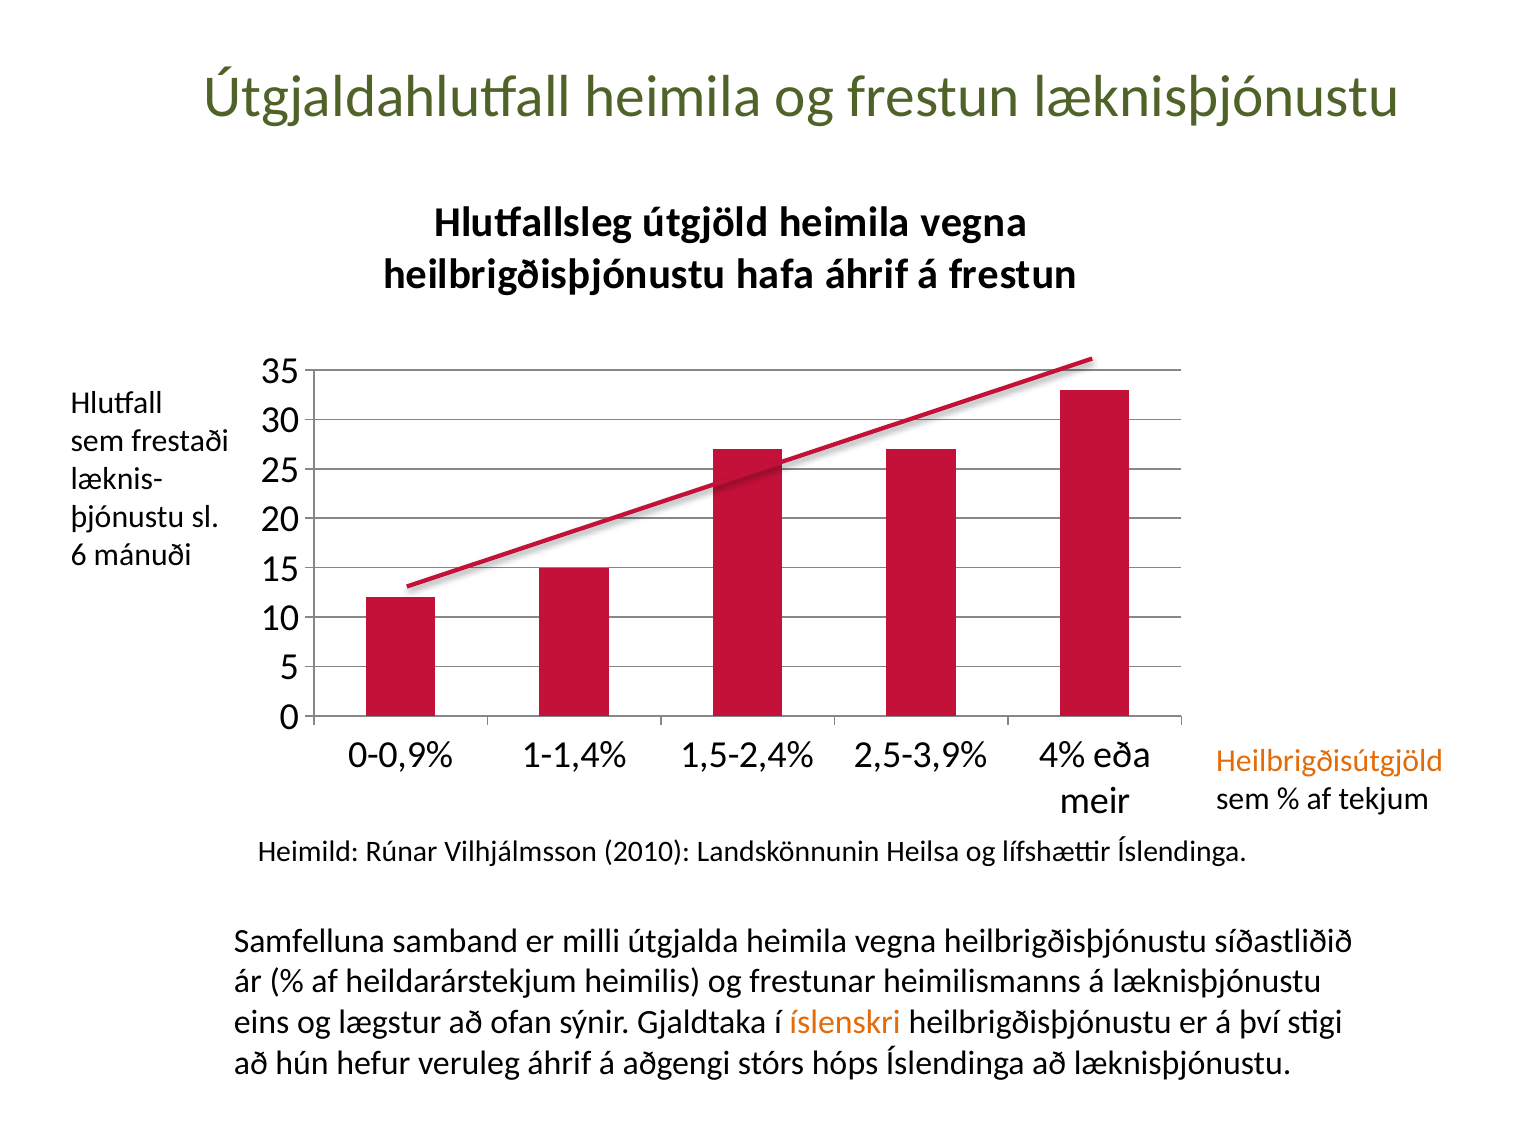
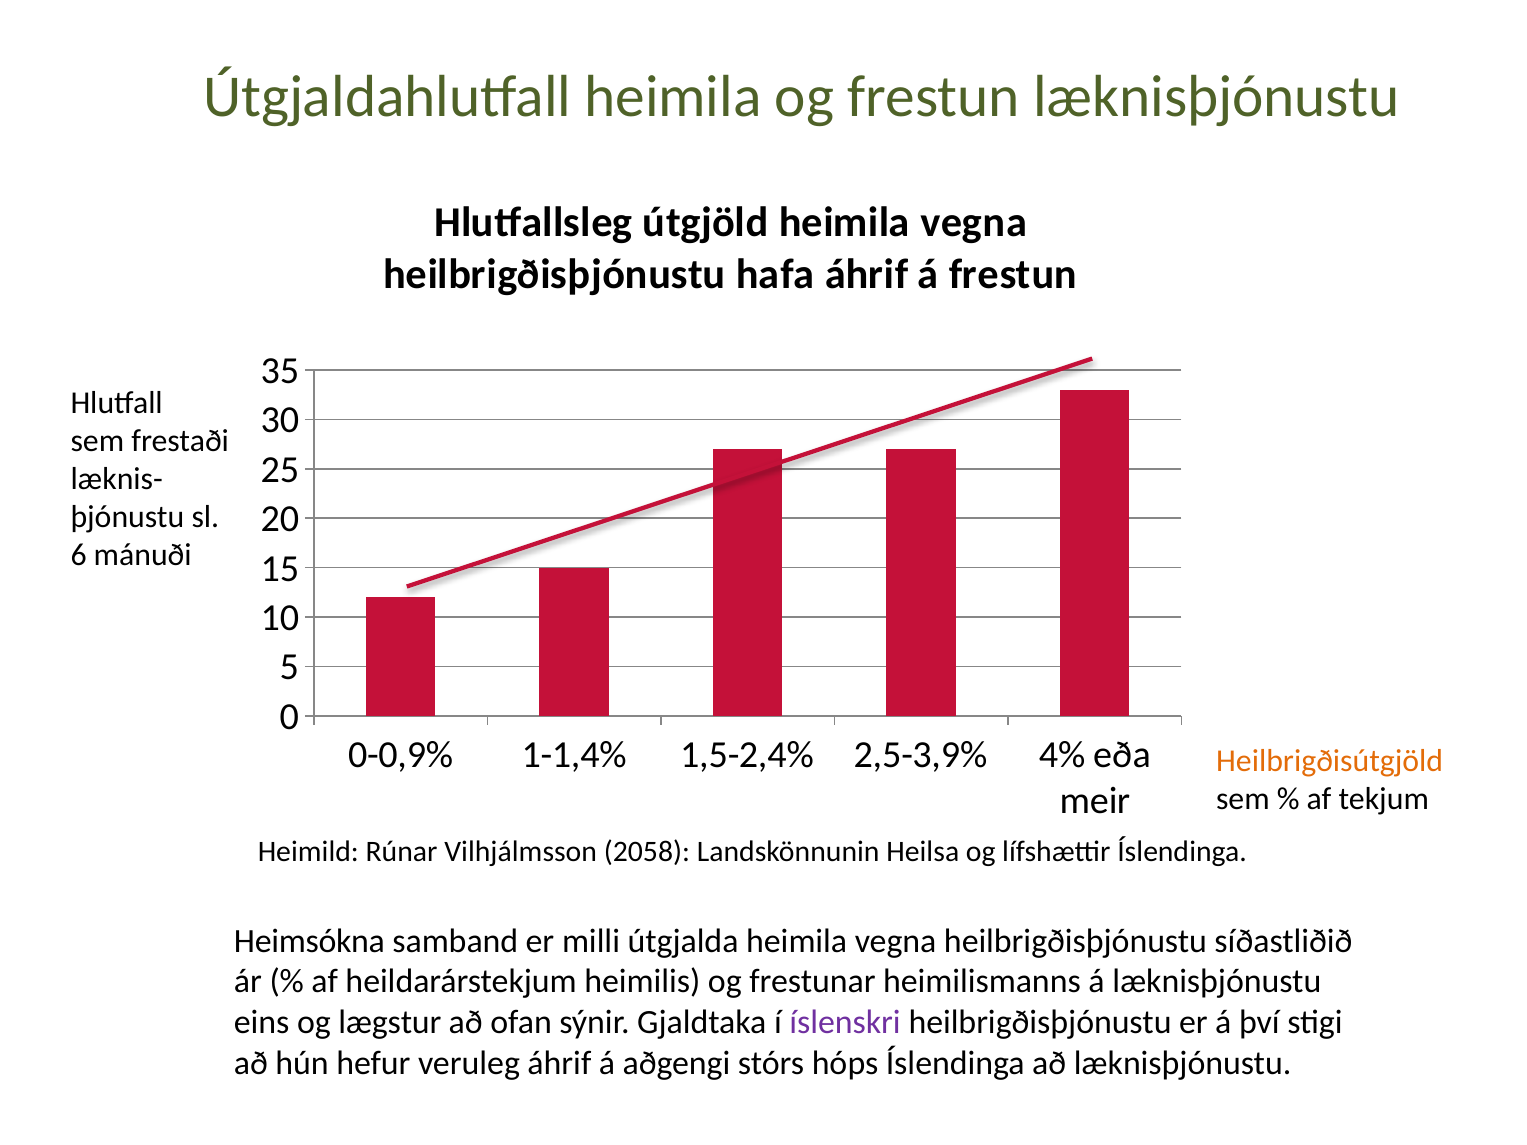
2010: 2010 -> 2058 (647, 852)
Samfelluna: Samfelluna -> Heimsókna (309, 941)
íslenskri colour: orange -> purple (845, 1022)
